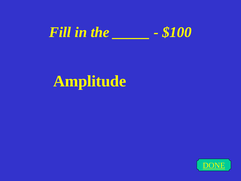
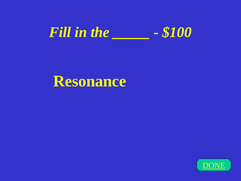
Amplitude: Amplitude -> Resonance (90, 81)
